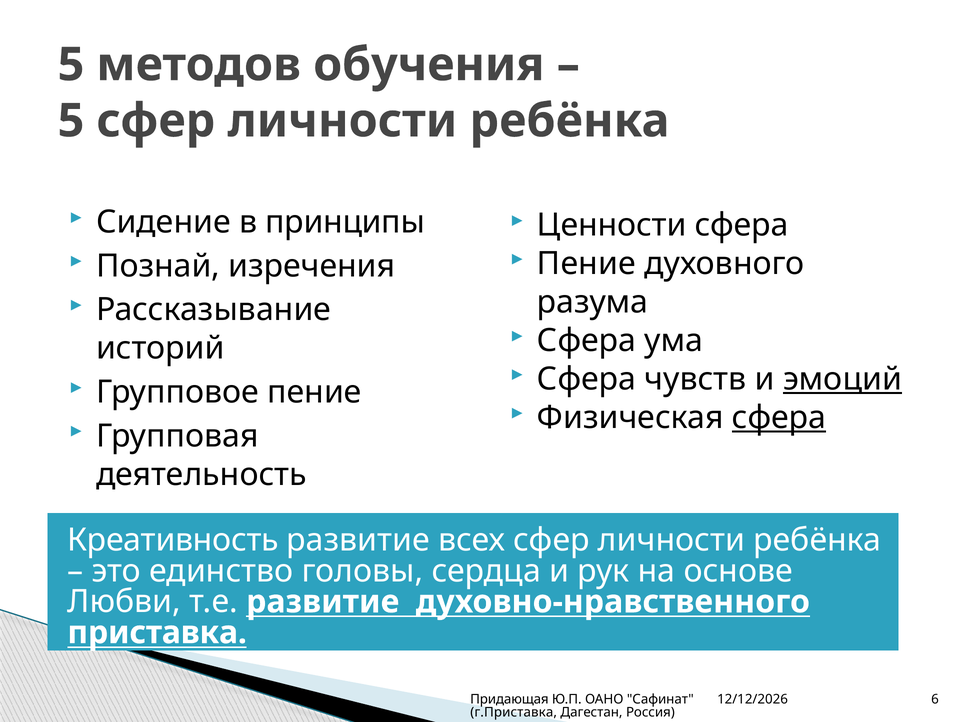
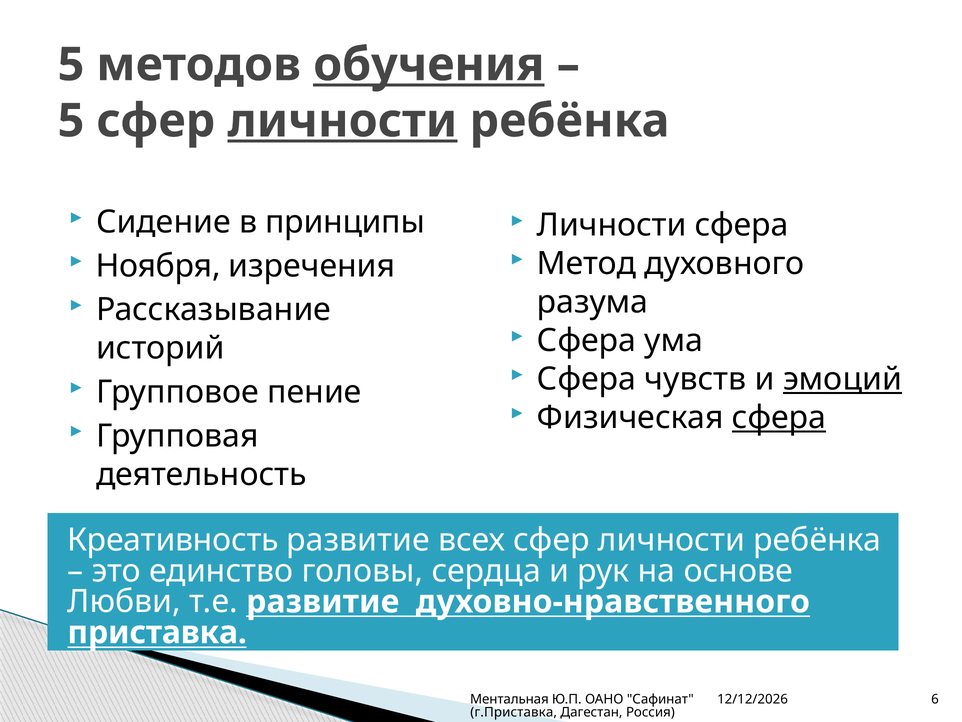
обучения underline: none -> present (429, 65)
личности underline: none -> present (342, 121)
Ценности: Ценности -> Личности (612, 225)
Пение: Пение -> Метод (587, 264)
Познай: Познай -> Ноября (158, 266)
Придающая: Придающая -> Ментальная (509, 699)
